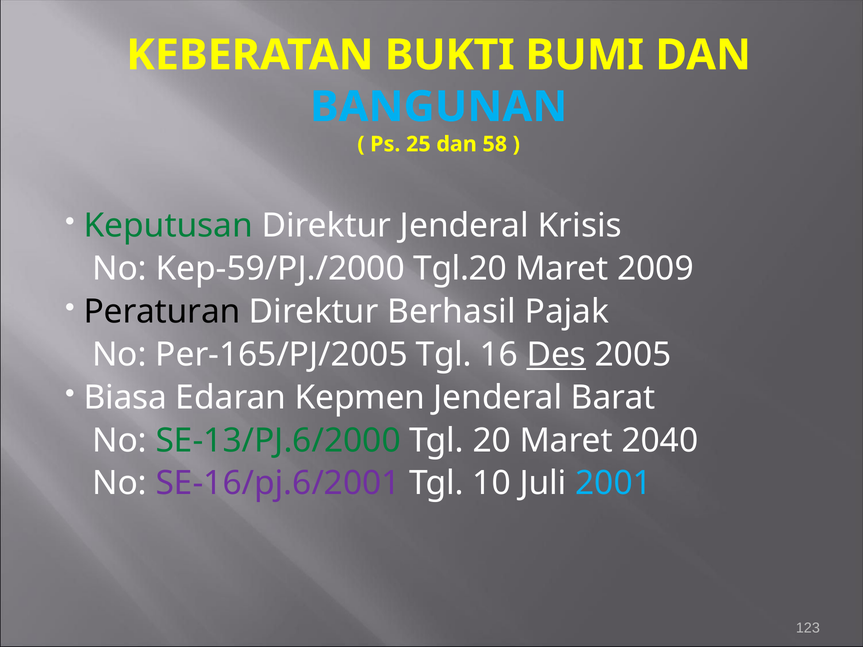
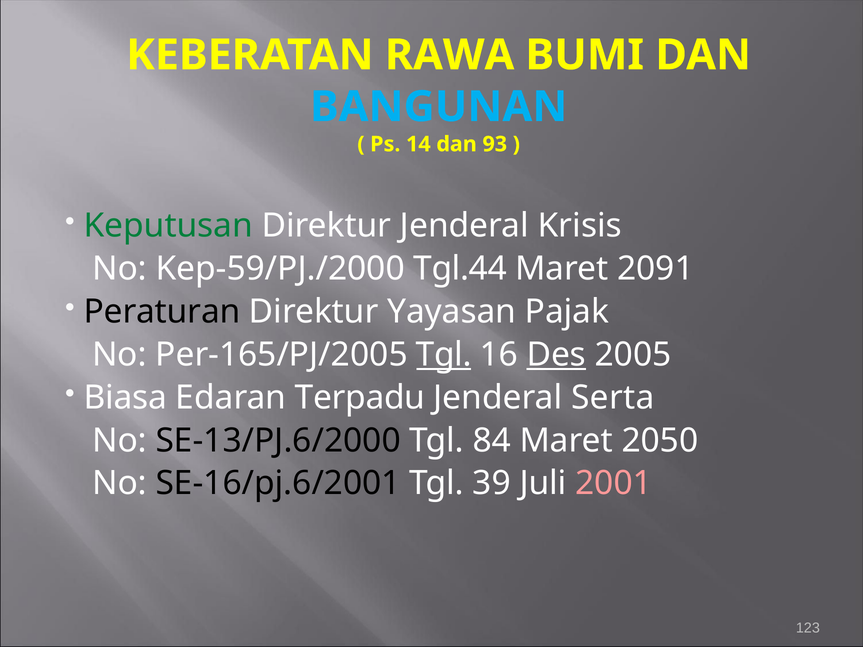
BUKTI: BUKTI -> RAWA (450, 55)
25: 25 -> 14 (418, 144)
58: 58 -> 93 (495, 144)
Tgl.20: Tgl.20 -> Tgl.44 (460, 269)
2009: 2009 -> 2091 (655, 269)
Berhasil: Berhasil -> Yayasan (452, 312)
Tgl underline: none -> present (444, 355)
Kepmen: Kepmen -> Terpadu (360, 398)
Barat: Barat -> Serta (613, 398)
SE-13/PJ.6/2000 colour: green -> black (278, 441)
20: 20 -> 84 (492, 441)
2040: 2040 -> 2050 (660, 441)
SE-16/pj.6/2001 colour: purple -> black (278, 484)
10: 10 -> 39 (492, 484)
2001 colour: light blue -> pink (614, 484)
